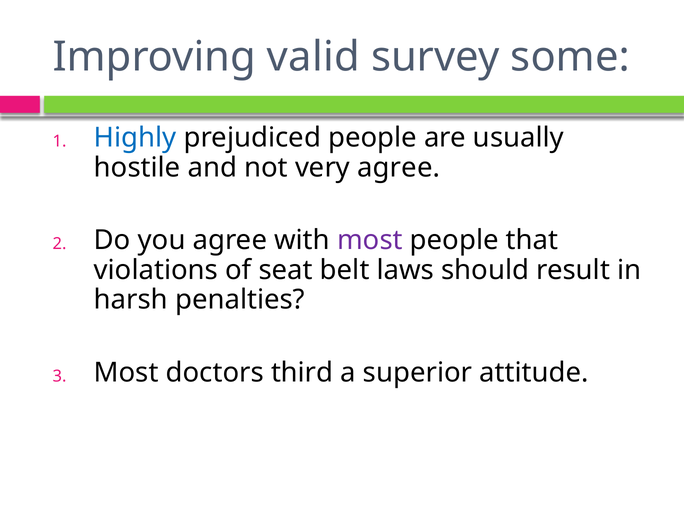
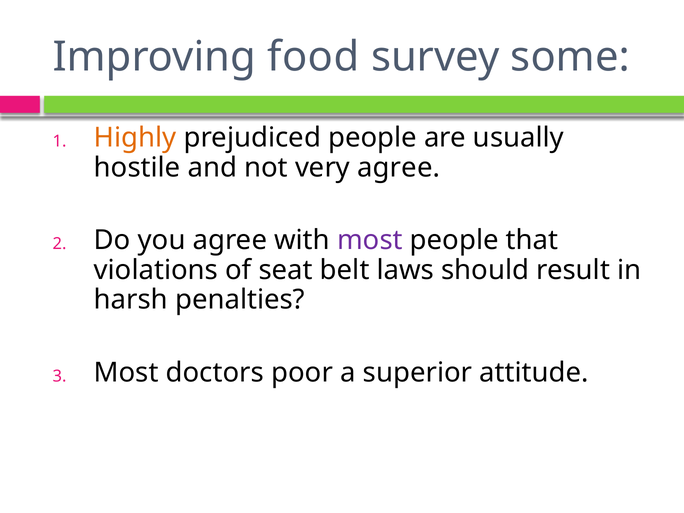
valid: valid -> food (313, 57)
Highly colour: blue -> orange (135, 138)
third: third -> poor (302, 373)
